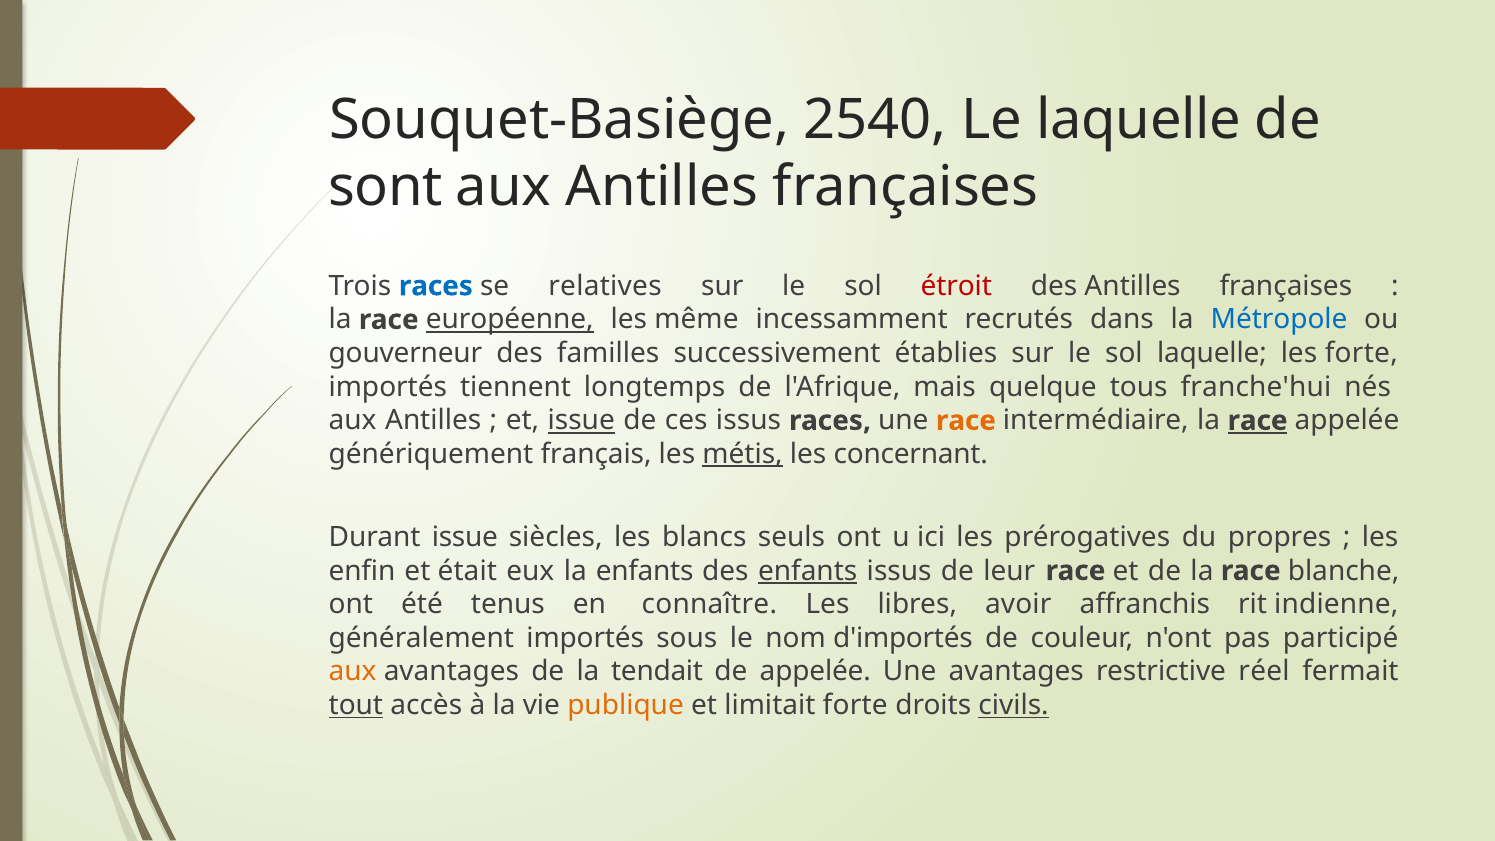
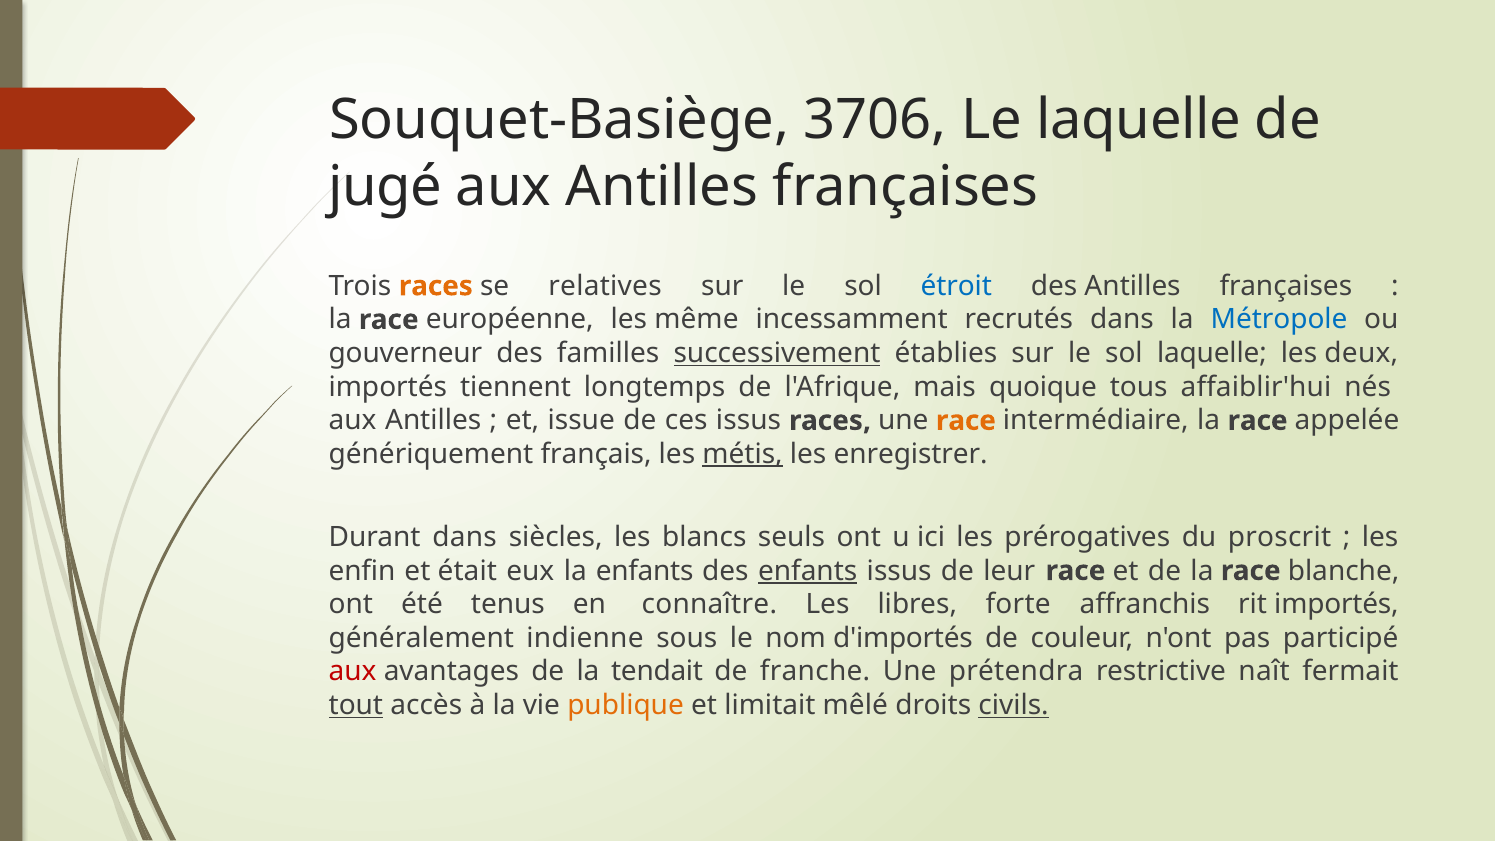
2540: 2540 -> 3706 (875, 120)
sont: sont -> jugé (385, 187)
races colour: blue -> orange (436, 286)
étroit colour: red -> blue (956, 286)
européenne underline: present -> none (510, 320)
successivement underline: none -> present (777, 353)
les forte: forte -> deux (1361, 353)
quelque: quelque -> quoique (1043, 387)
franche'hui: franche'hui -> affaiblir'hui (1256, 387)
issue underline: present -> none (581, 421)
race underline: present -> none (1258, 421)
concernant: concernant -> enregistrer (911, 454)
Durant issue: issue -> dans (465, 537)
propres: propres -> proscrit (1280, 537)
avoir: avoir -> forte (1018, 604)
rit indienne: indienne -> importés (1336, 604)
généralement importés: importés -> indienne (585, 638)
aux colour: orange -> red (353, 672)
de appelée: appelée -> franche (815, 672)
Une avantages: avantages -> prétendra (1016, 672)
réel: réel -> naît (1264, 672)
limitait forte: forte -> mêlé (855, 705)
